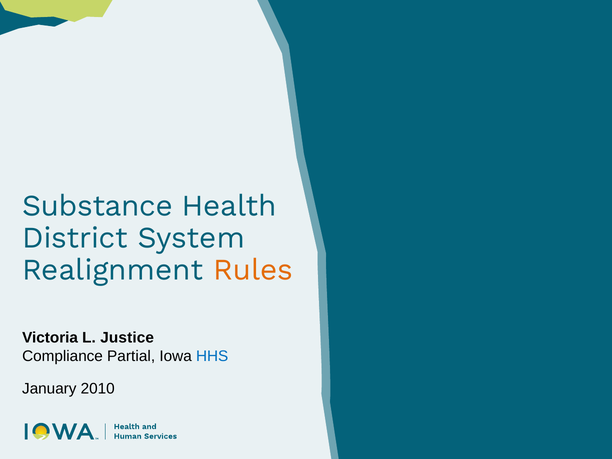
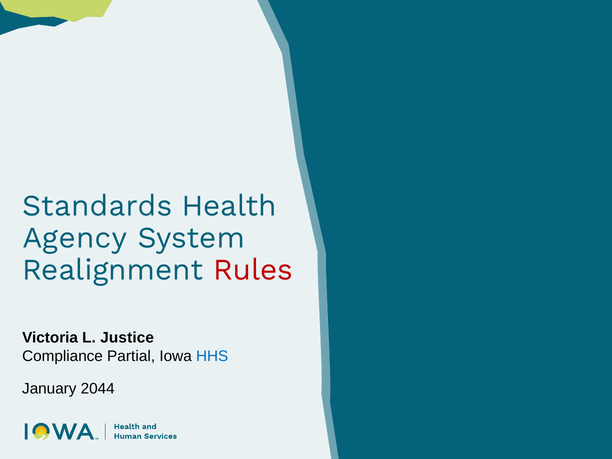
Substance: Substance -> Standards (97, 206)
District: District -> Agency (75, 238)
Rules colour: orange -> red (253, 270)
2010: 2010 -> 2044 (98, 389)
